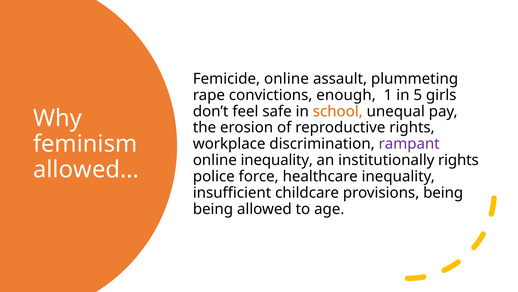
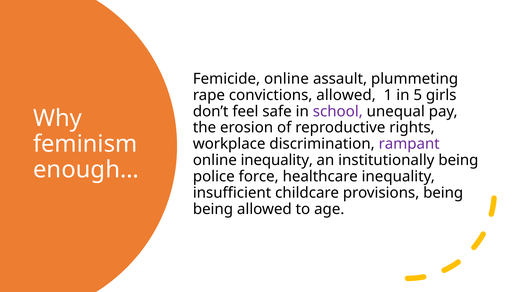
convictions enough: enough -> allowed (346, 95)
school colour: orange -> purple (338, 111)
institutionally rights: rights -> being (458, 160)
allowed…: allowed… -> enough… (86, 169)
